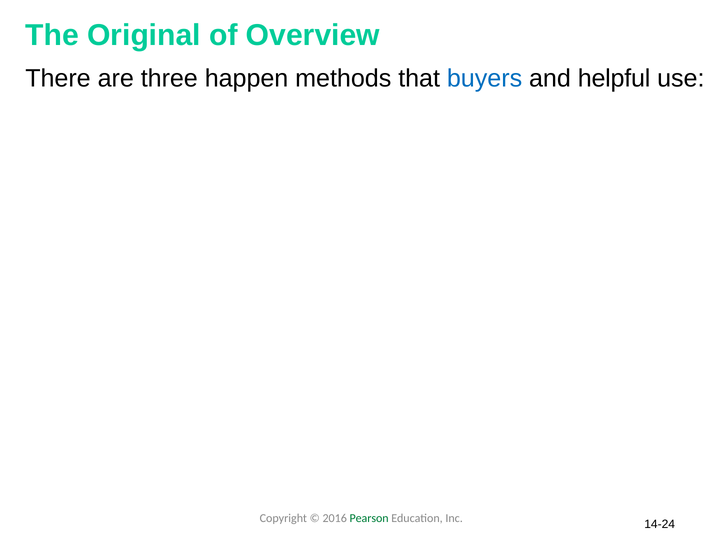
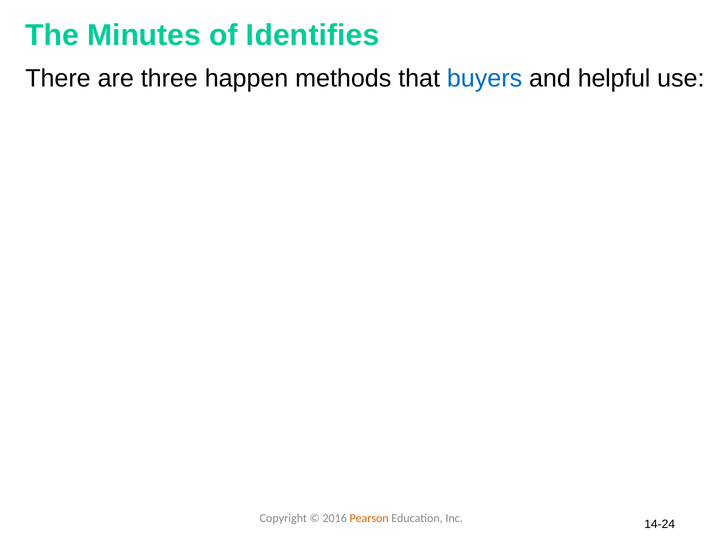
Original: Original -> Minutes (144, 35)
Overview: Overview -> Identifies (313, 35)
Pearson colour: green -> orange (369, 518)
